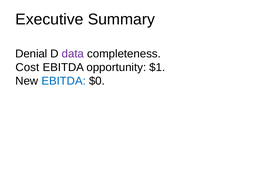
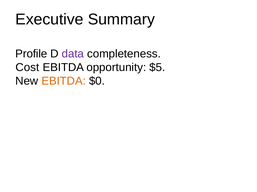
Denial: Denial -> Profile (31, 54)
$1: $1 -> $5 (157, 68)
EBITDA colour: blue -> orange (64, 81)
